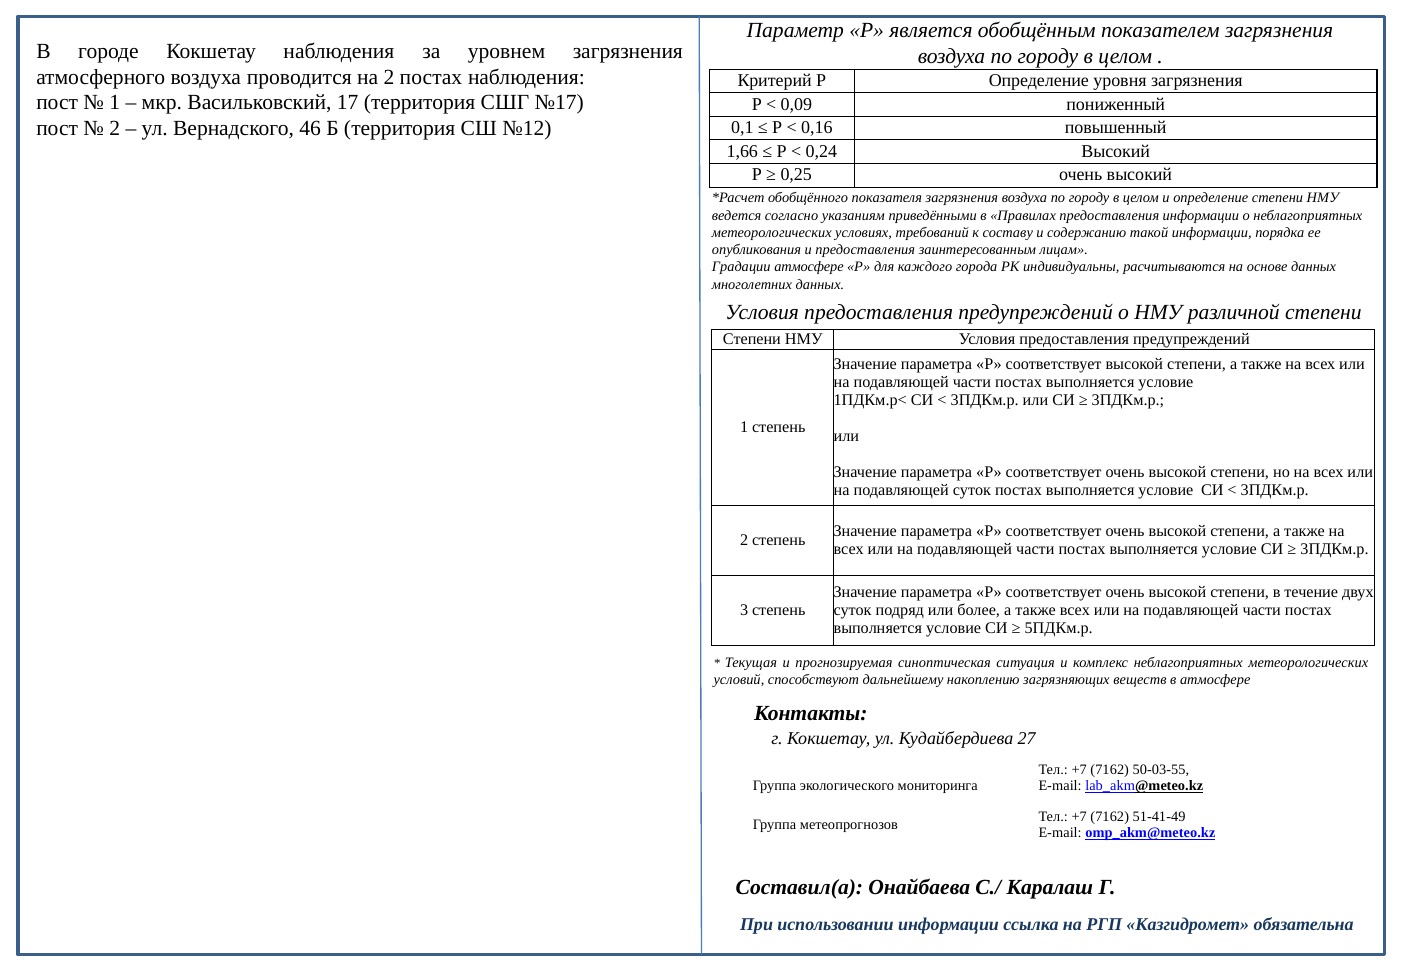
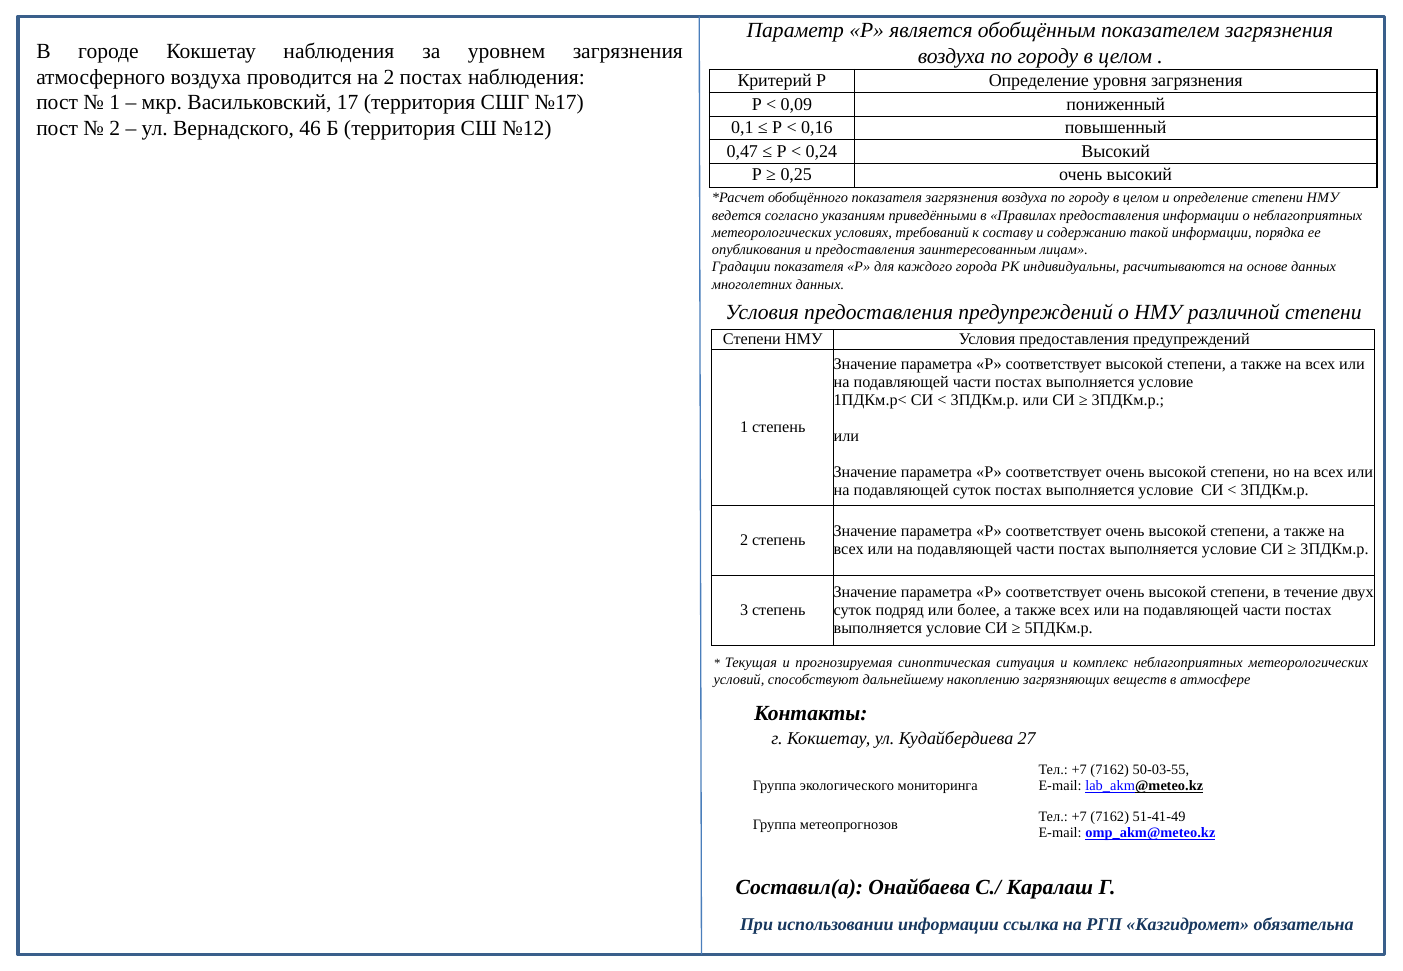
1,66: 1,66 -> 0,47 (742, 151)
Градации атмосфере: атмосфере -> показателя (809, 267)
